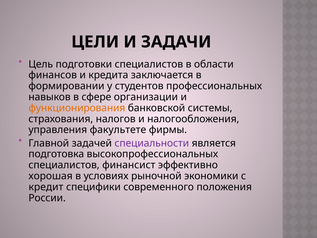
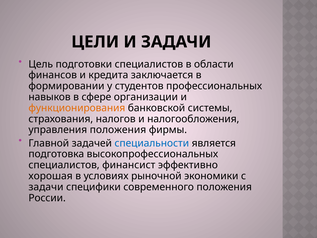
управления факультете: факультете -> положения (118, 130)
специальности colour: purple -> blue (152, 143)
кредит: кредит -> задачи (46, 187)
